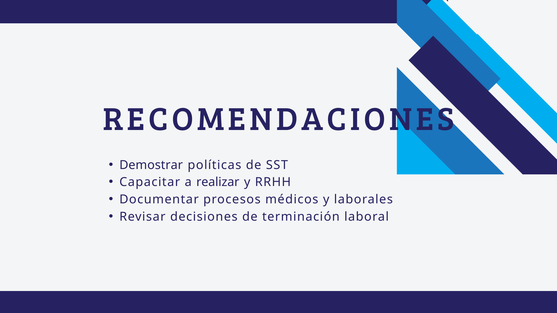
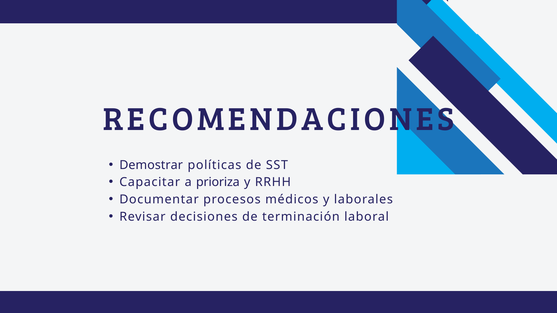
realizar: realizar -> prioriza (218, 182)
